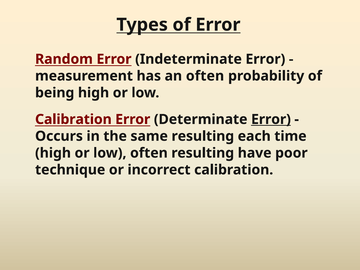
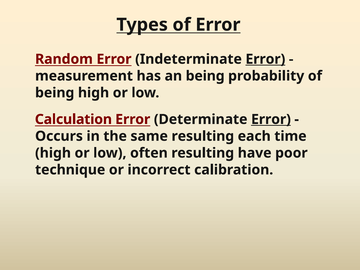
Error underline: none -> present (265, 59)
an often: often -> being (205, 76)
Calibration: Calibration -> Calculation (73, 119)
